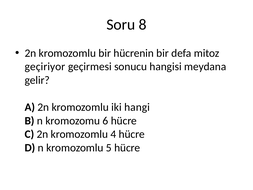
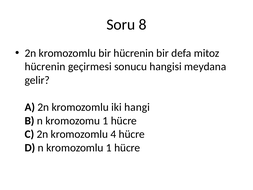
geçiriyor: geçiriyor -> hücrenin (45, 67)
kromozomu 6: 6 -> 1 (105, 121)
kromozomlu 5: 5 -> 1 (109, 148)
